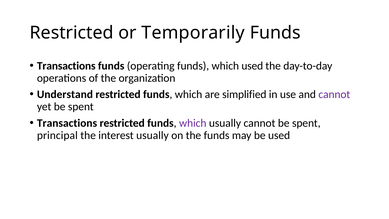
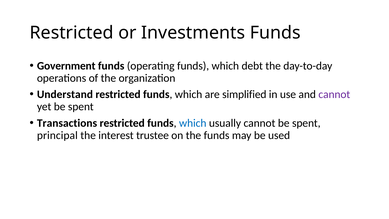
Temporarily: Temporarily -> Investments (193, 33)
Transactions: Transactions -> Government (66, 66)
which used: used -> debt (252, 66)
which colour: purple -> blue (193, 123)
interest usually: usually -> trustee (153, 135)
